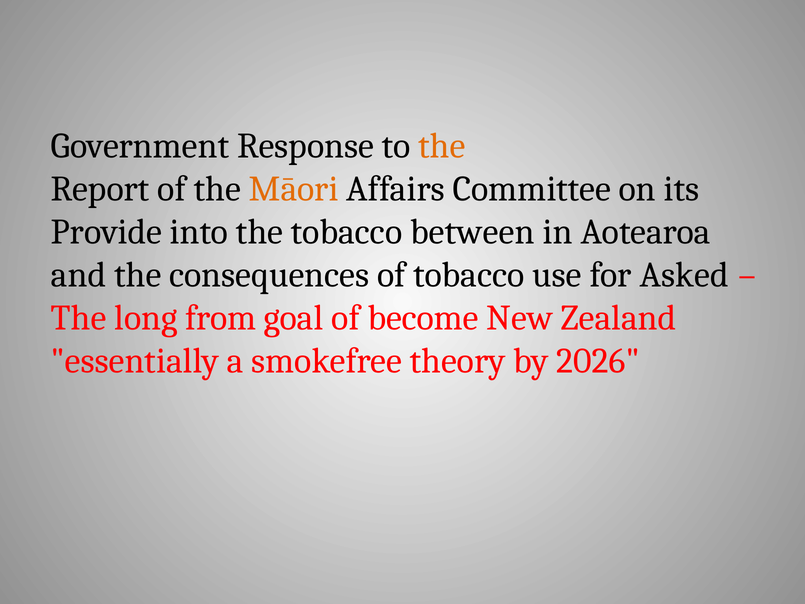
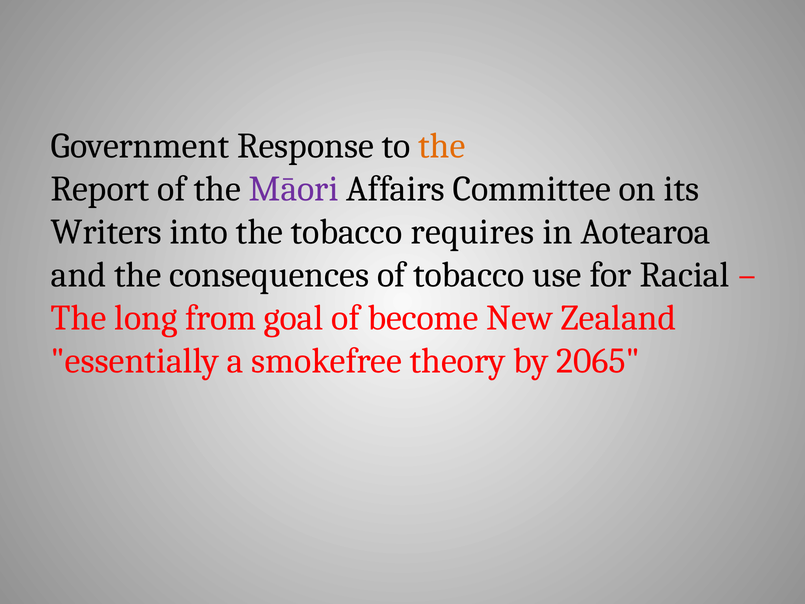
Māori colour: orange -> purple (294, 189)
Provide: Provide -> Writers (106, 232)
between: between -> requires (472, 232)
Asked: Asked -> Racial (684, 275)
2026: 2026 -> 2065 (598, 361)
